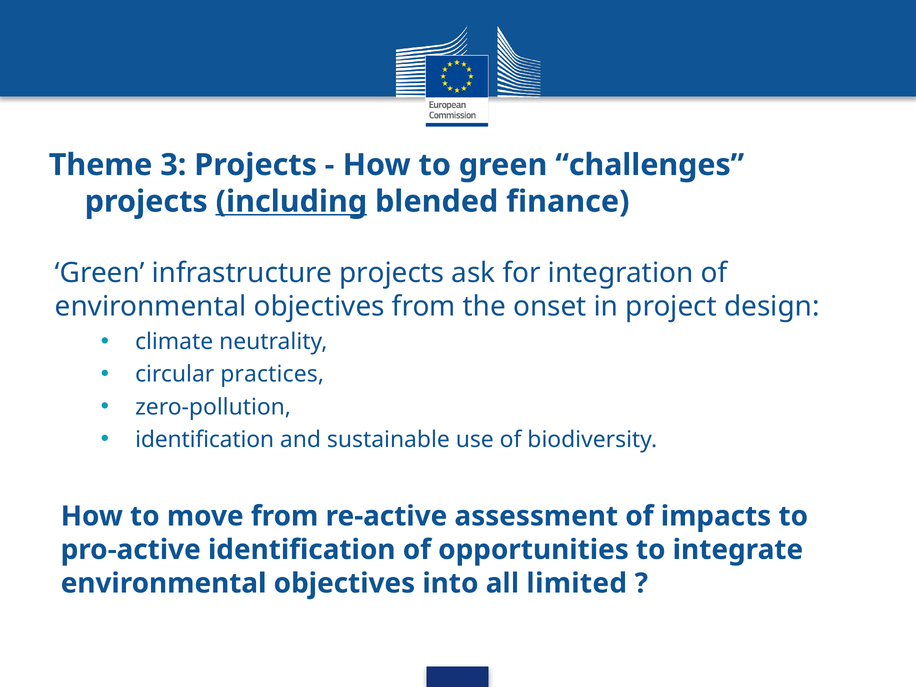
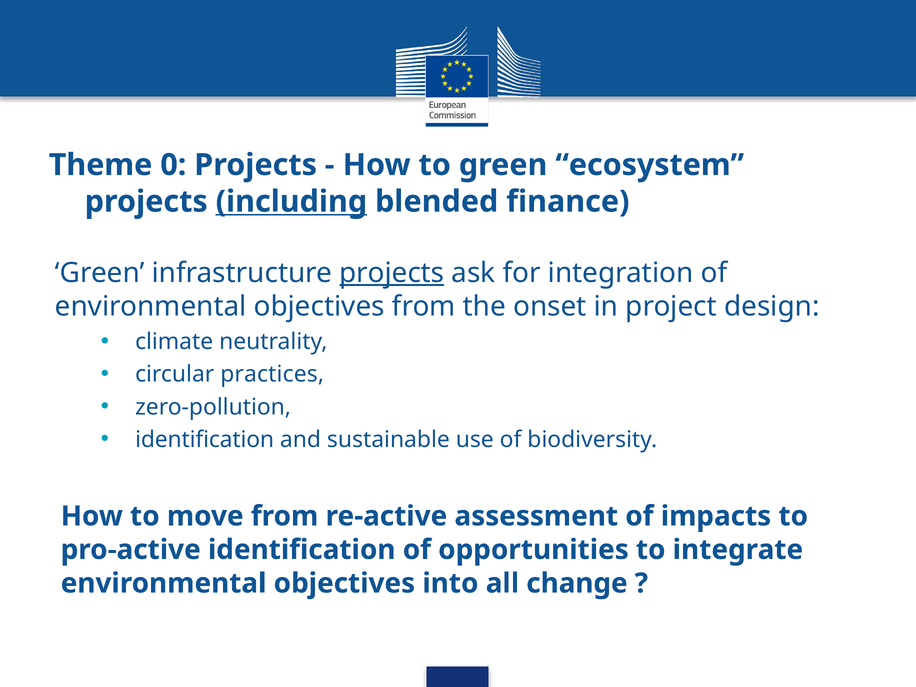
3: 3 -> 0 (173, 165)
challenges: challenges -> ecosystem (650, 165)
projects underline: none -> present (392, 273)
limited: limited -> change (577, 583)
